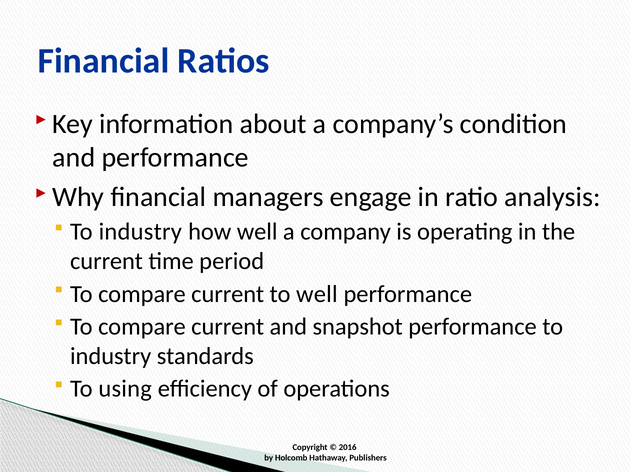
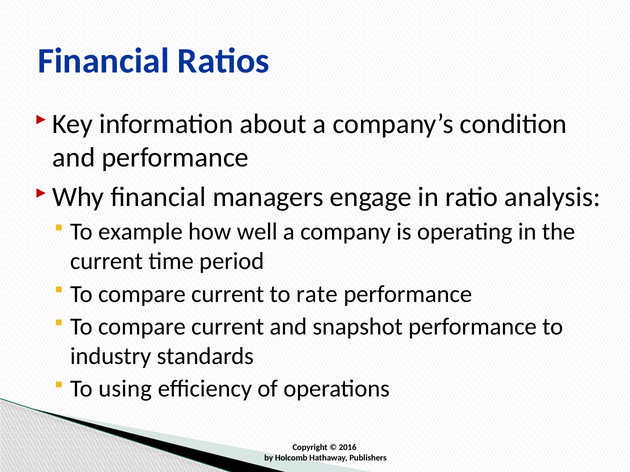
industry: industry -> example (140, 232)
to well: well -> rate (317, 294)
